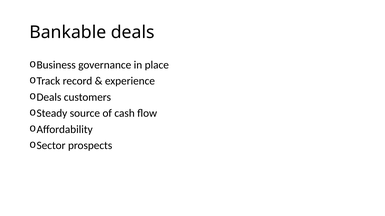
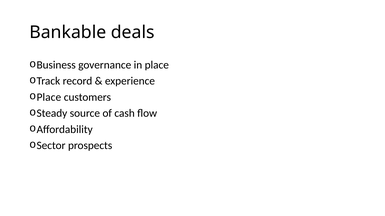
Deals: Deals -> Place (49, 97)
